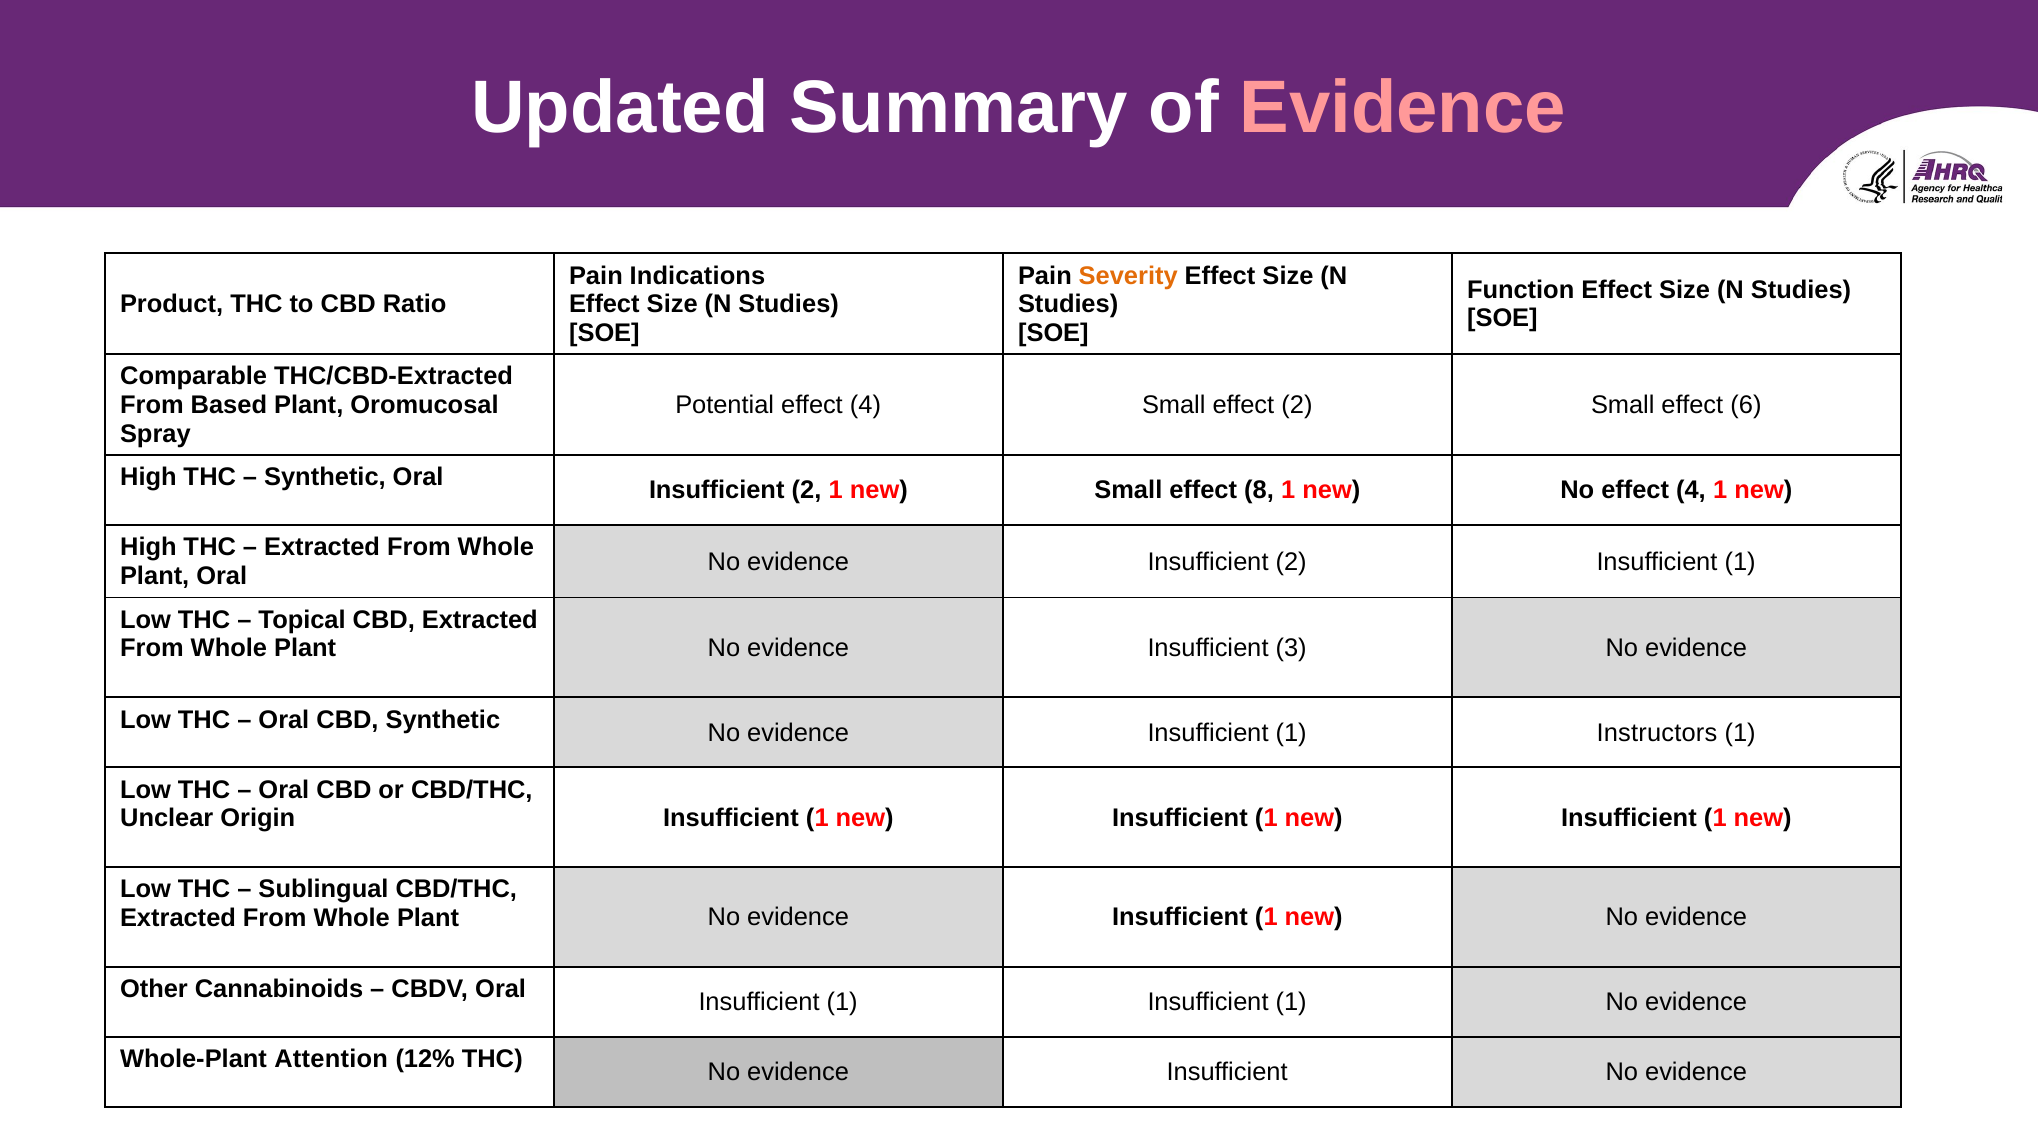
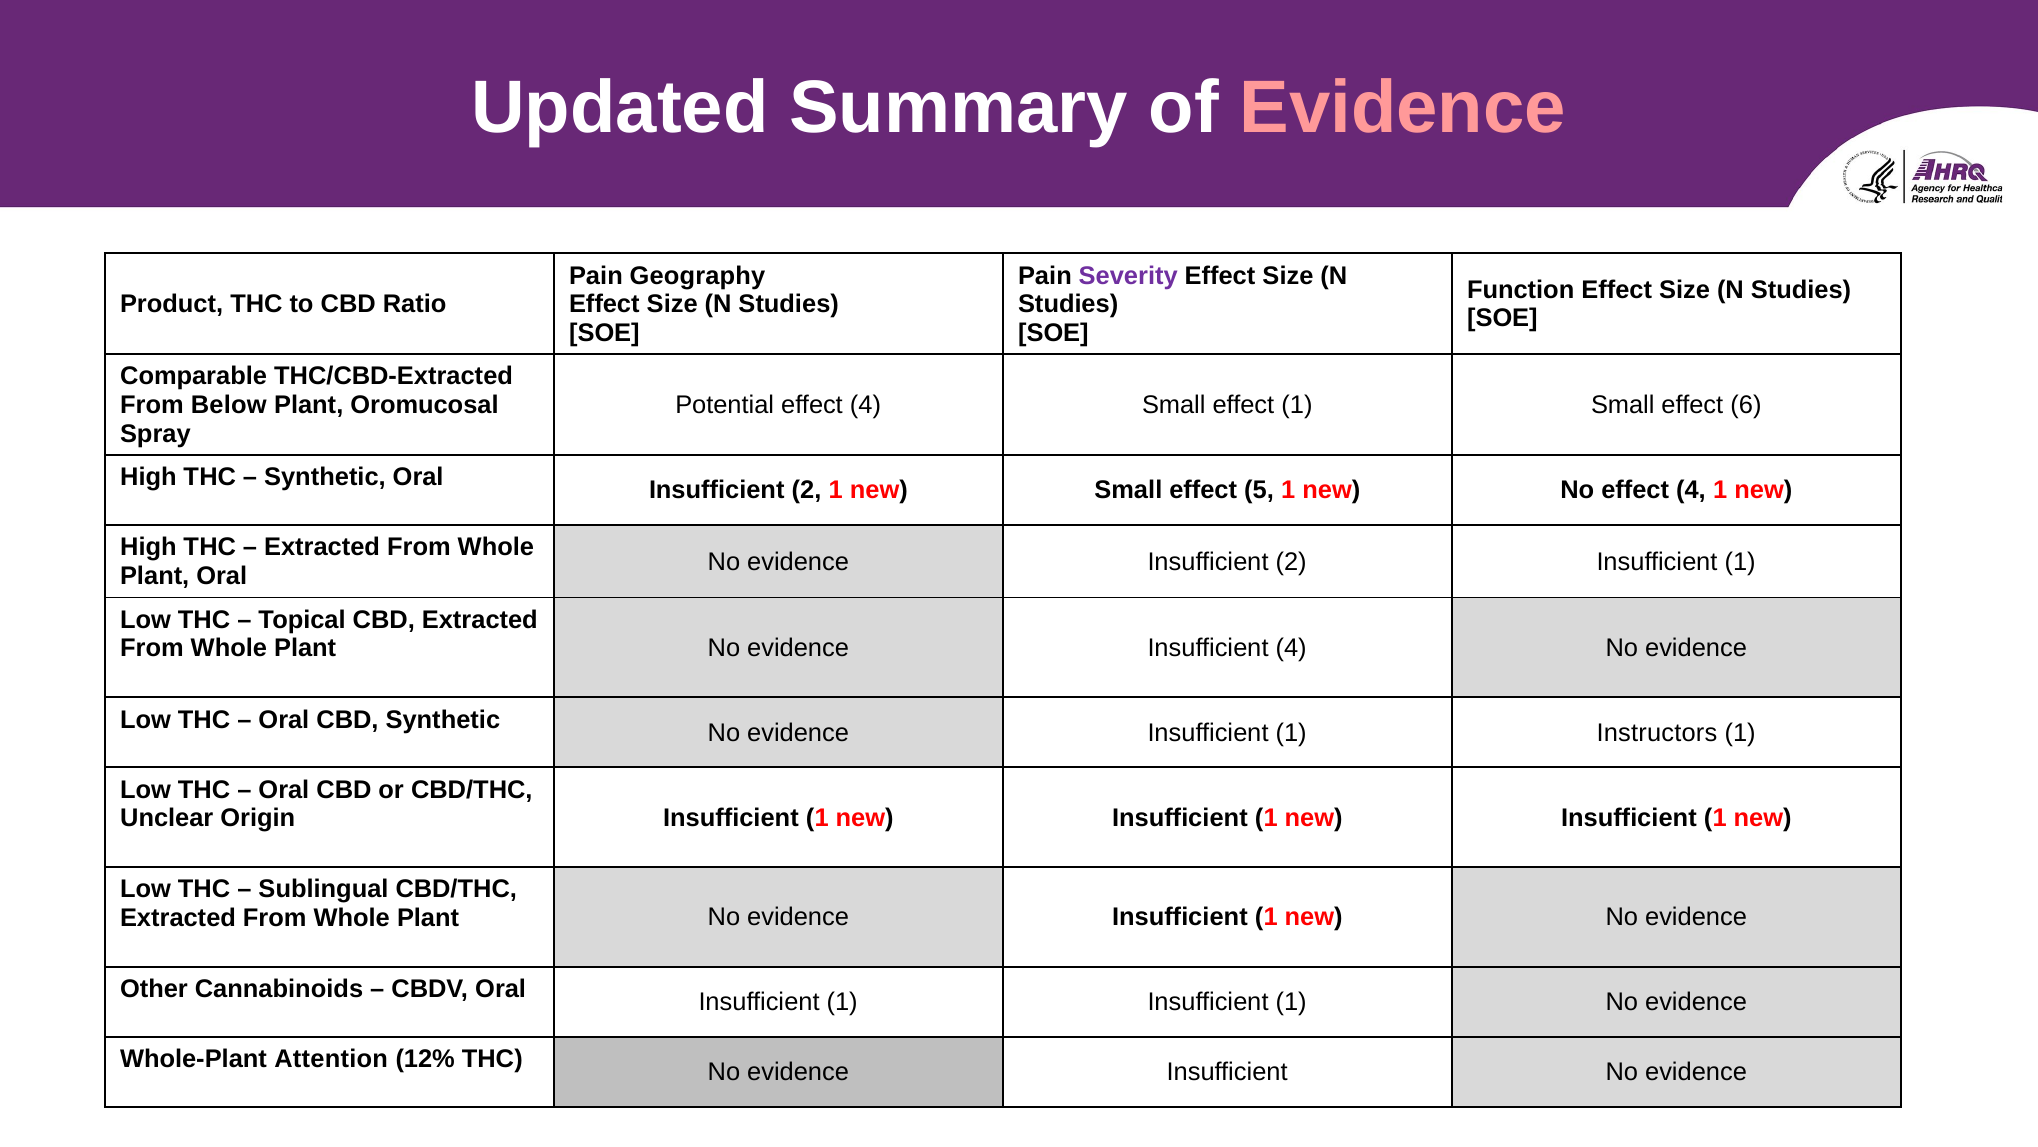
Indications: Indications -> Geography (697, 275)
Severity colour: orange -> purple (1128, 275)
Based: Based -> Below (229, 405)
effect 2: 2 -> 1 (1297, 405)
8: 8 -> 5 (1259, 490)
Insufficient 3: 3 -> 4 (1291, 648)
